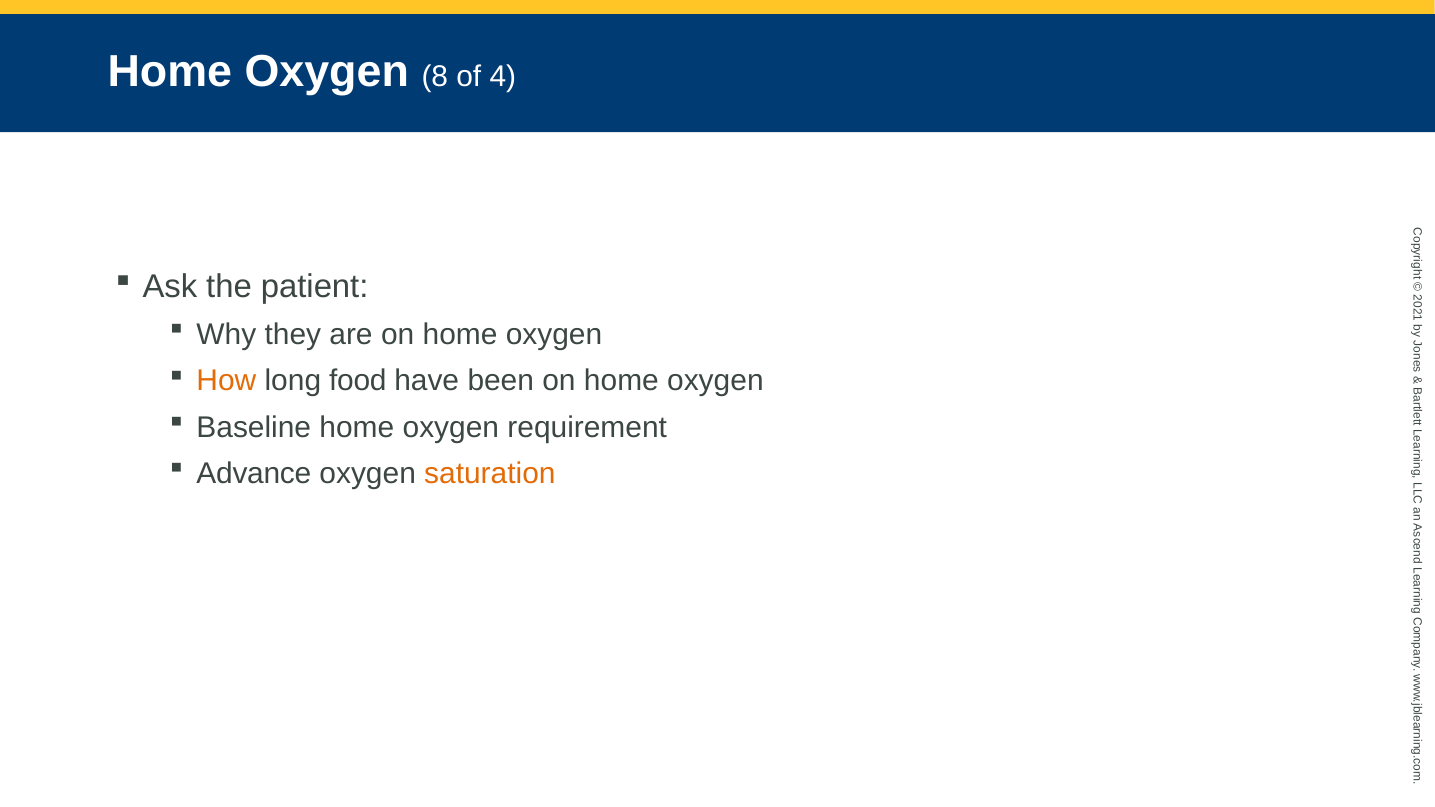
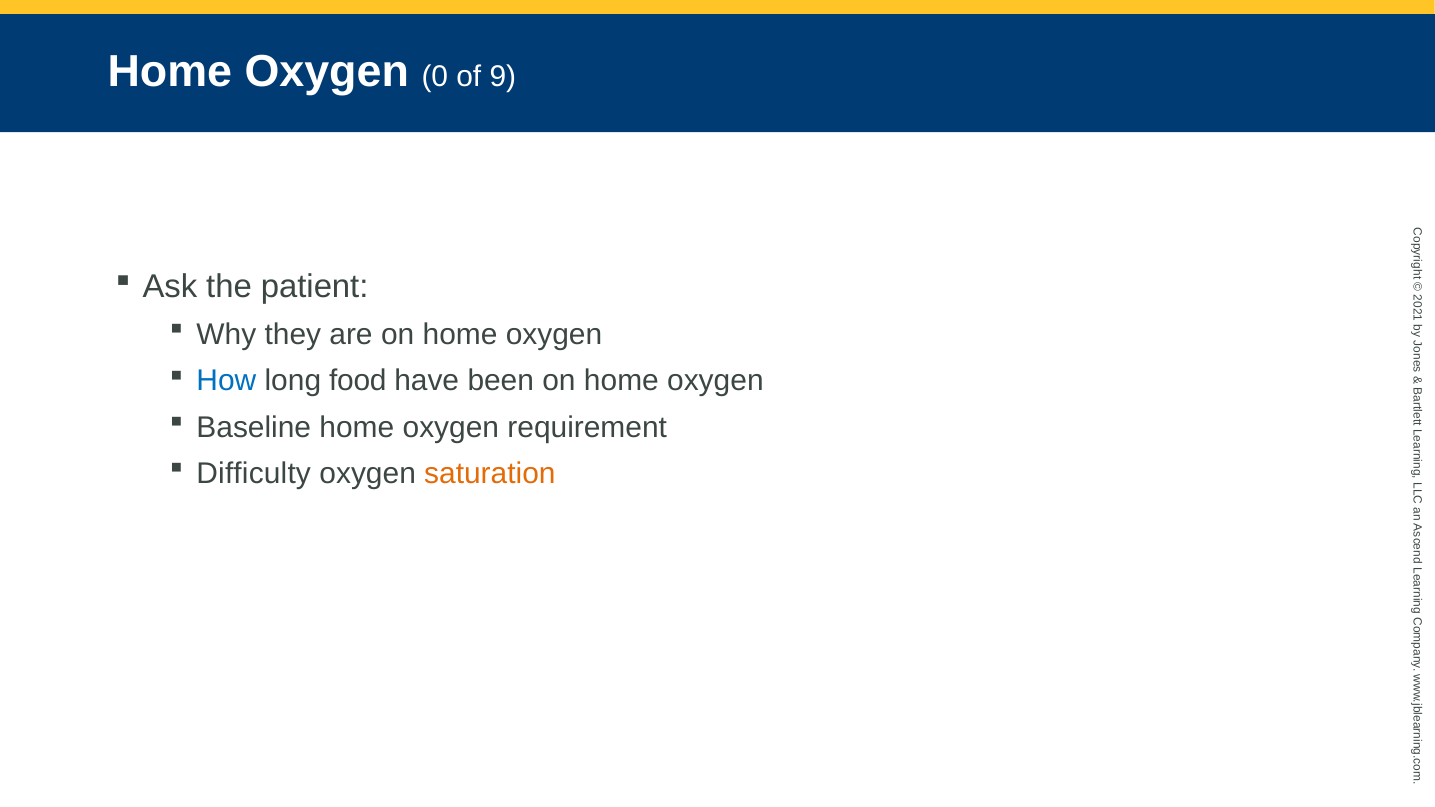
Oxygen 8: 8 -> 0 (435, 77)
4: 4 -> 9 (503, 77)
How colour: orange -> blue (226, 381)
Advance: Advance -> Difficulty (254, 474)
